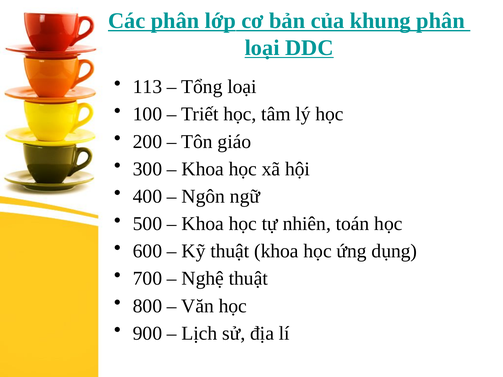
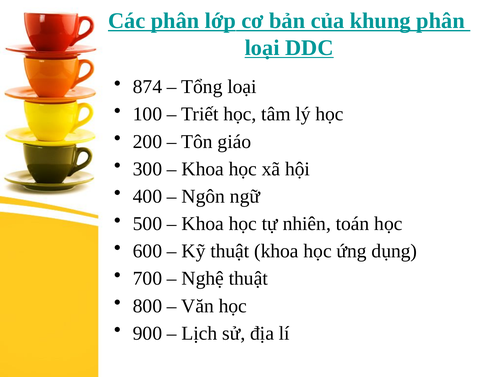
113: 113 -> 874 (148, 87)
